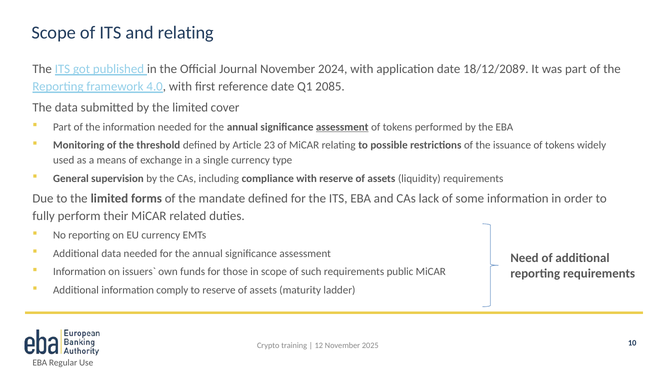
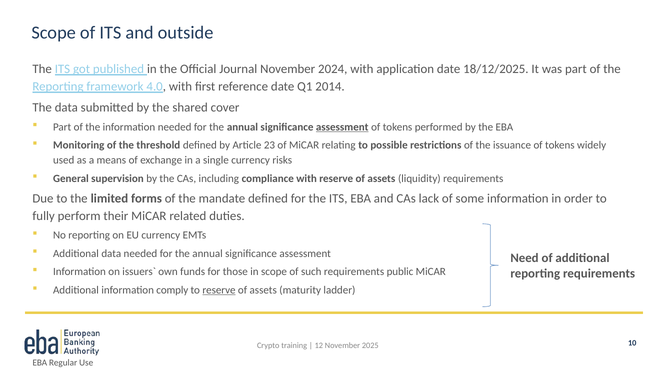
and relating: relating -> outside (186, 33)
18/12/2089: 18/12/2089 -> 18/12/2025 (496, 69)
2085: 2085 -> 2014 (330, 87)
by the limited: limited -> shared (190, 108)
type: type -> risks (282, 160)
reserve underline: none -> present (219, 290)
